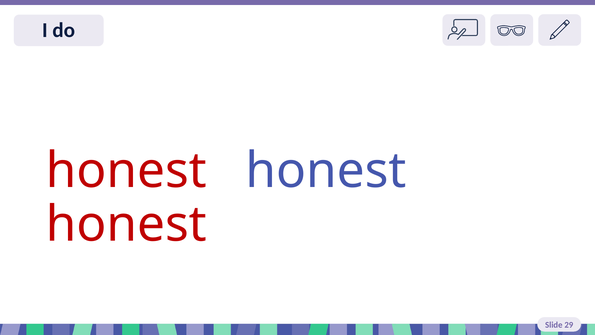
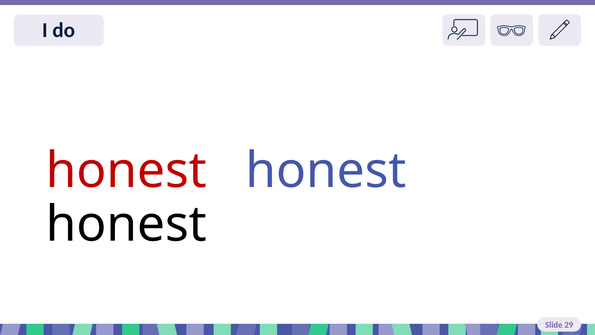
honest colour: red -> black (126, 224)
